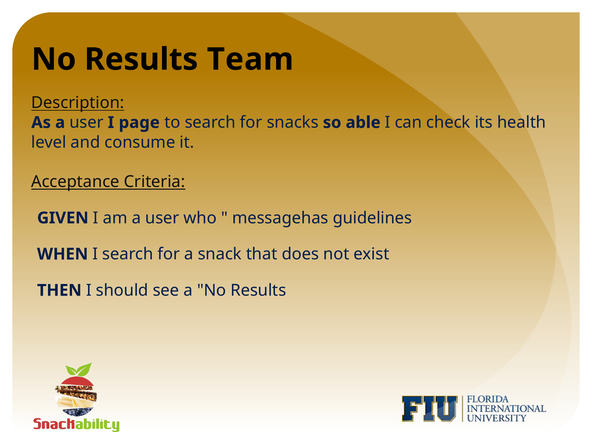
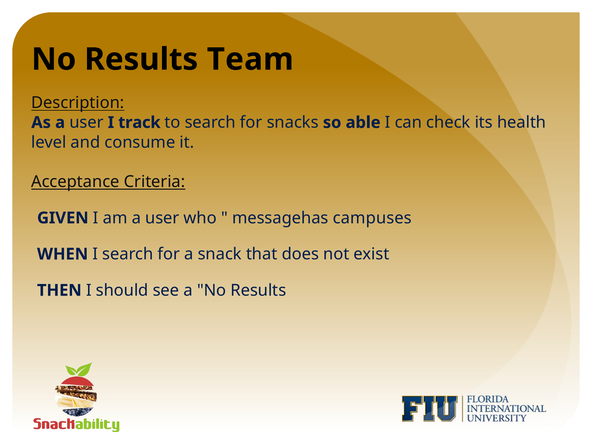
page: page -> track (139, 123)
guidelines: guidelines -> campuses (372, 218)
